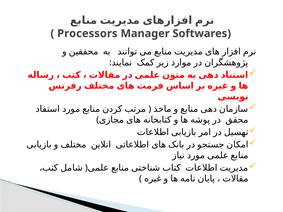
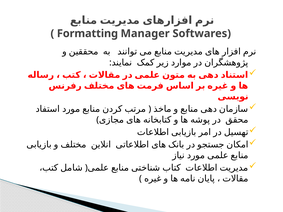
Processors: Processors -> Formatting (87, 34)
